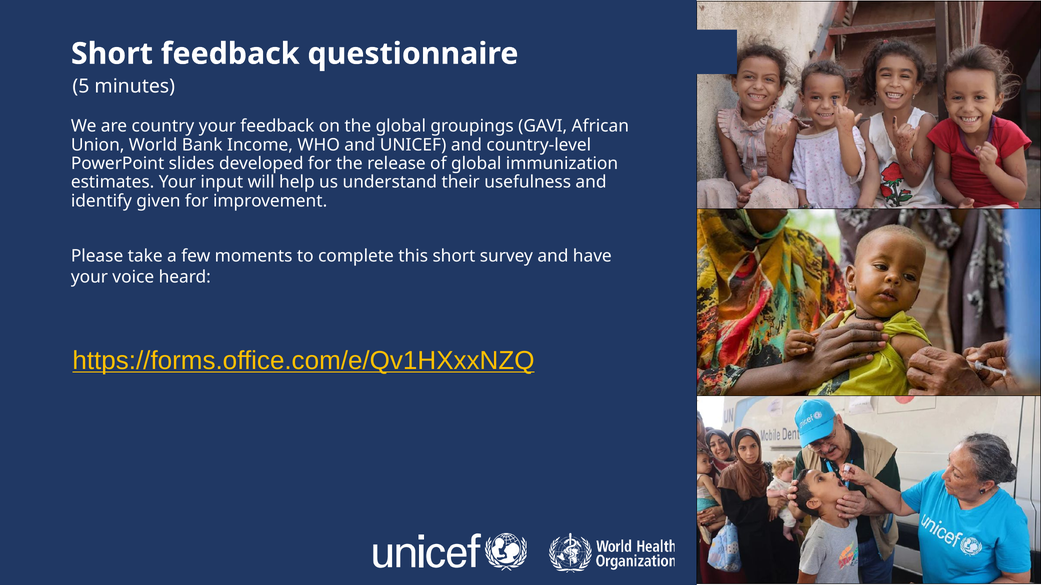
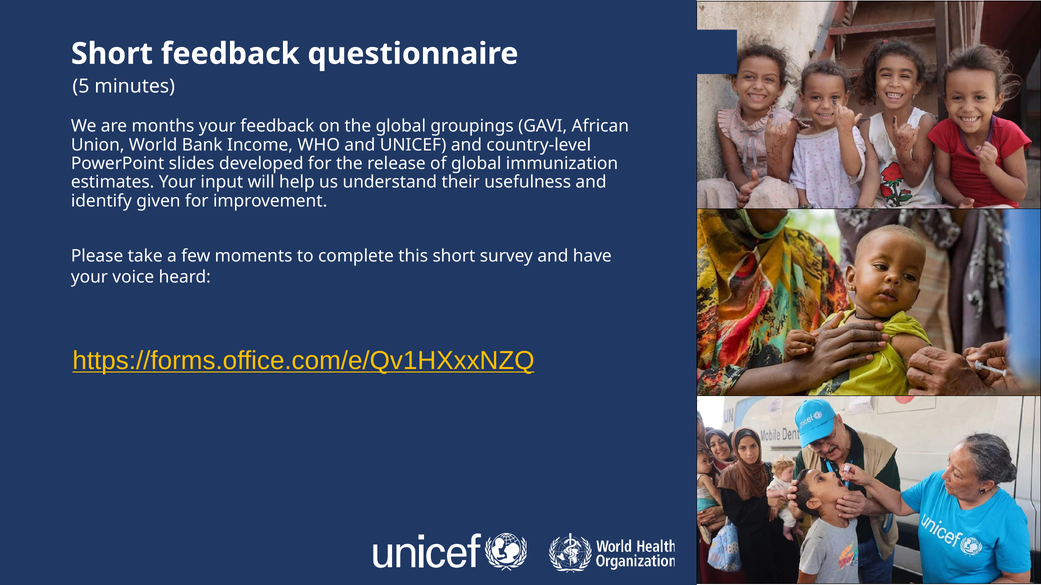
country: country -> months (163, 126)
